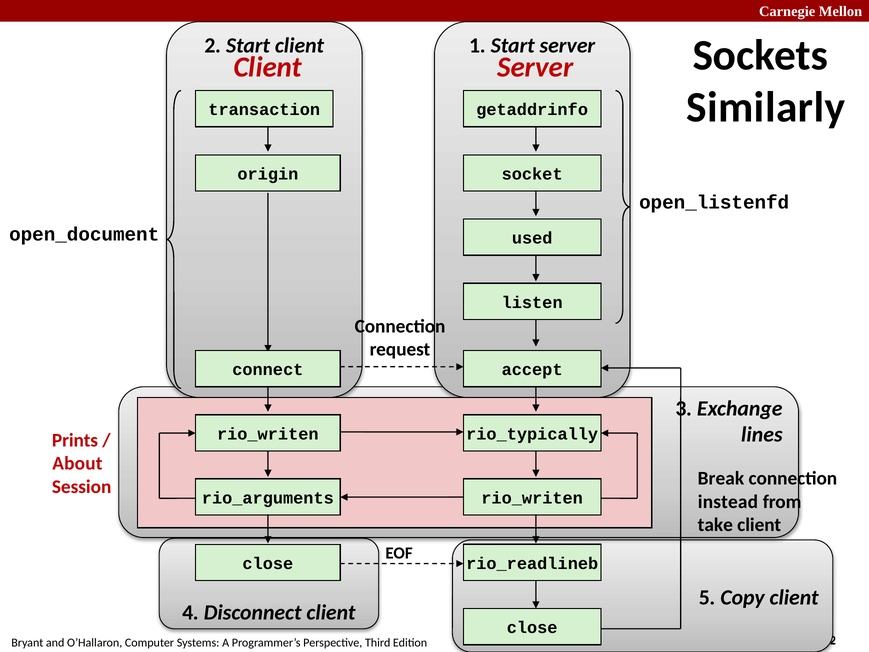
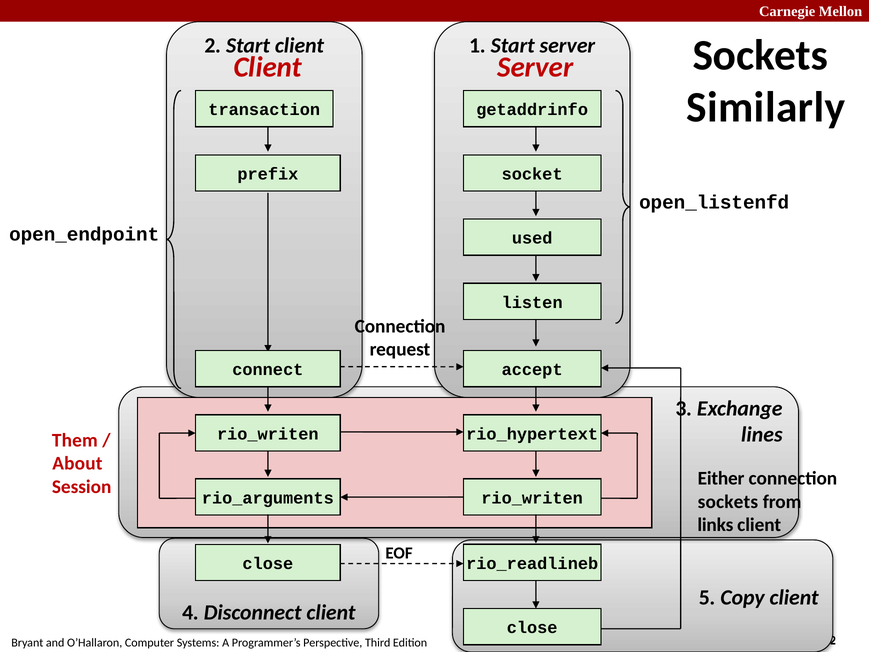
origin: origin -> prefix (268, 174)
open_document: open_document -> open_endpoint (84, 235)
rio_typically: rio_typically -> rio_hypertext (532, 434)
Prints: Prints -> Them (75, 440)
Break: Break -> Either (721, 478)
instead: instead -> sockets (728, 502)
take: take -> links (715, 525)
